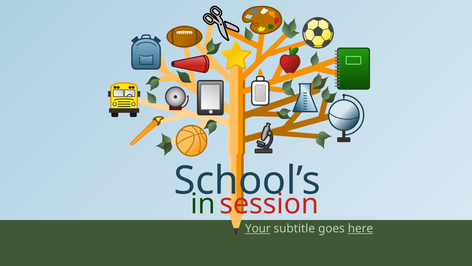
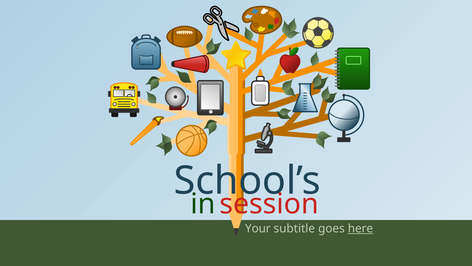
Your underline: present -> none (258, 228)
